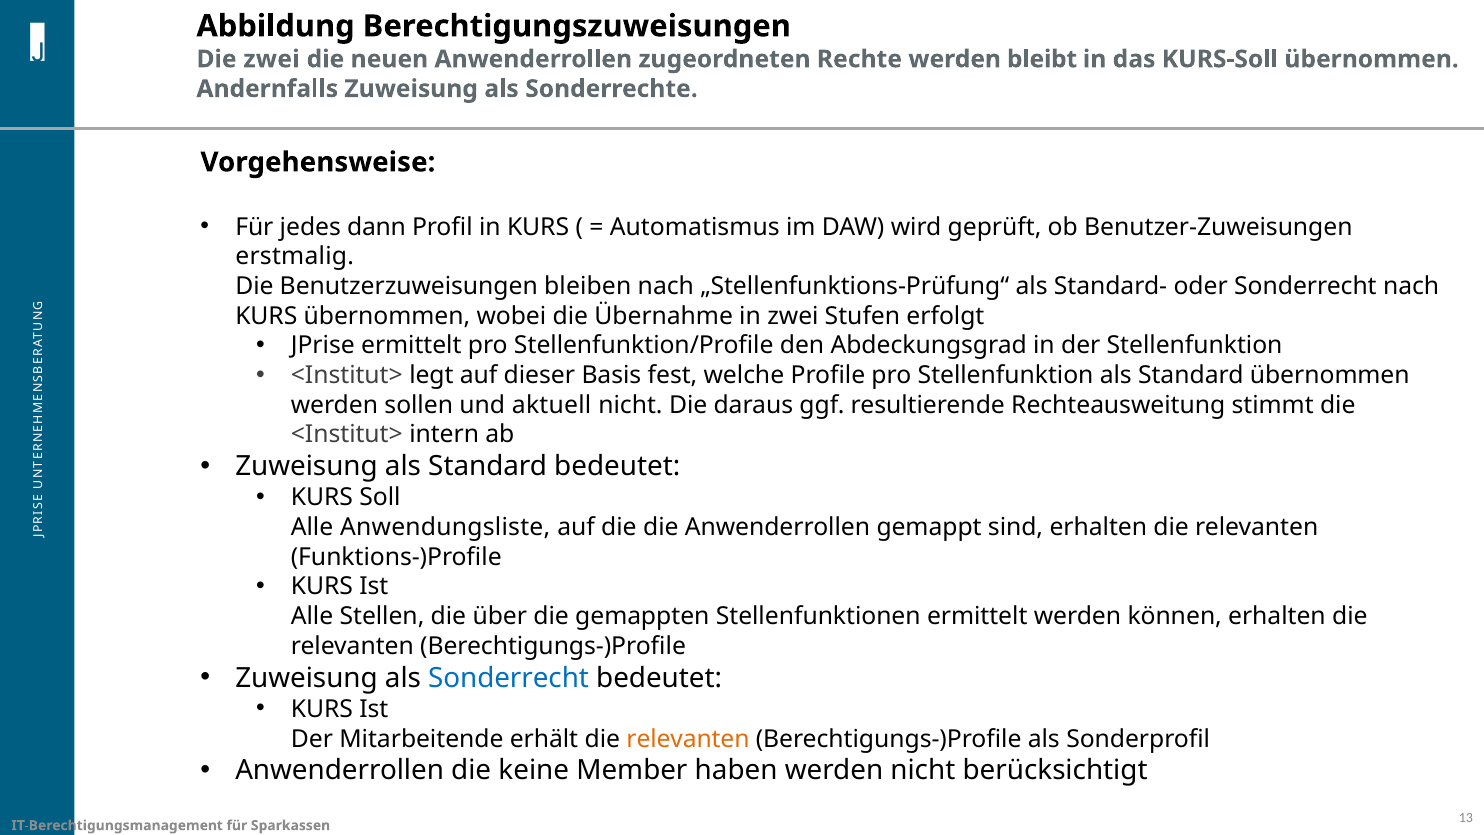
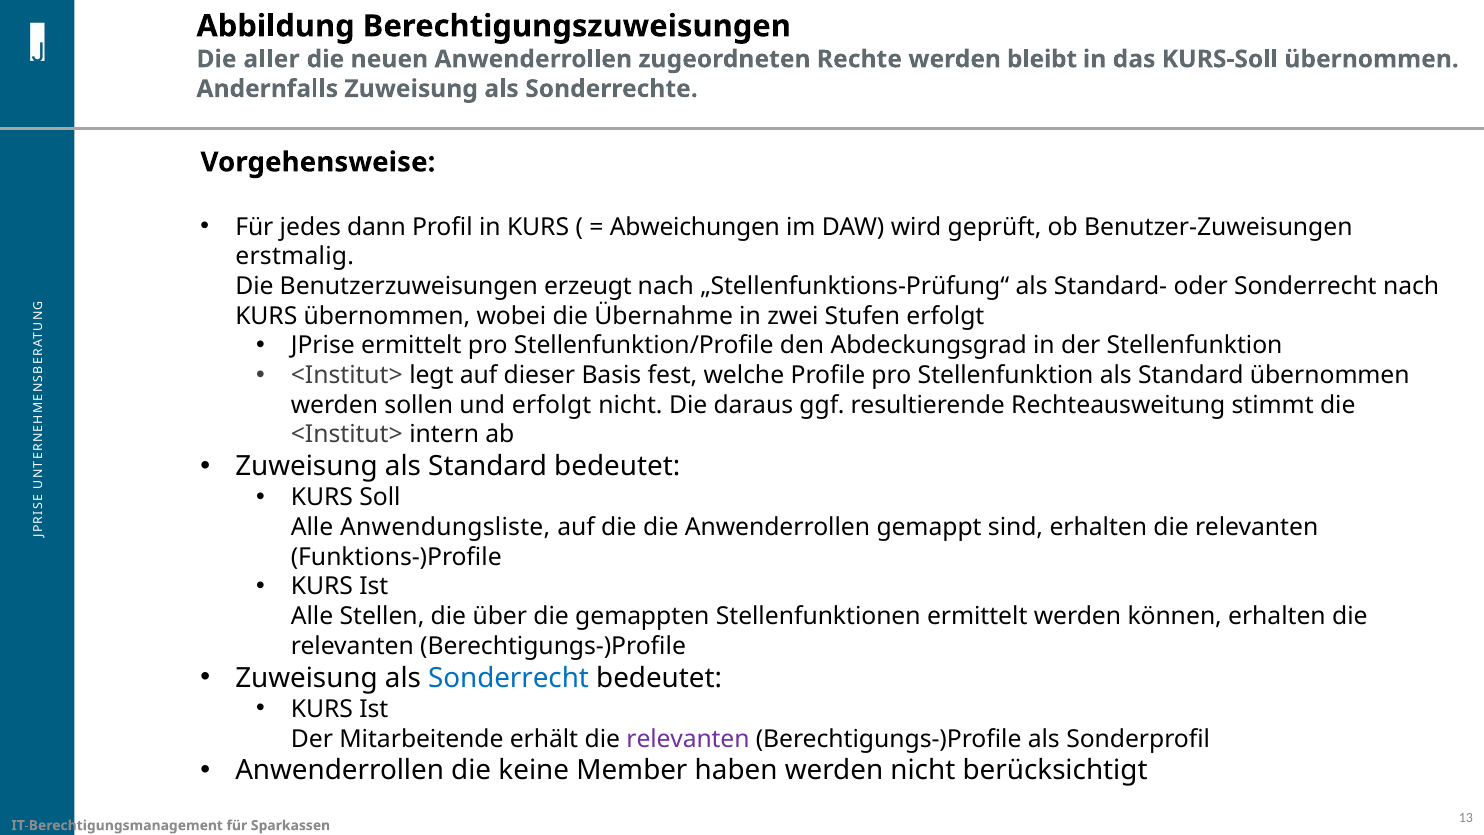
Die zwei: zwei -> aller (272, 59)
Automatismus: Automatismus -> Abweichungen (695, 227)
bleiben: bleiben -> erzeugt (588, 286)
und aktuell: aktuell -> erfolgt (552, 405)
relevanten colour: orange -> purple (688, 739)
